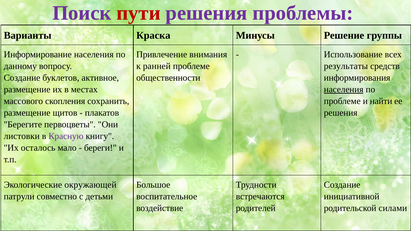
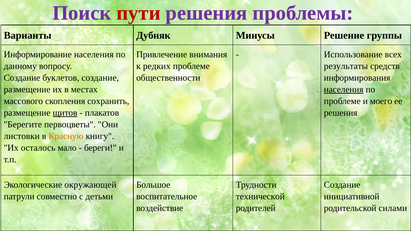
Краска: Краска -> Дубняк (153, 35)
ранней: ранней -> редких (157, 66)
буклетов активное: активное -> создание (100, 78)
найти: найти -> моего (381, 101)
щитов underline: none -> present (65, 113)
Красную colour: purple -> orange (66, 136)
встречаются: встречаются -> технической (260, 197)
